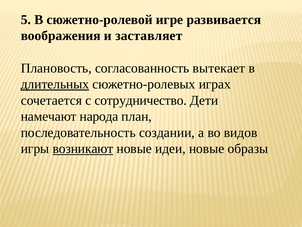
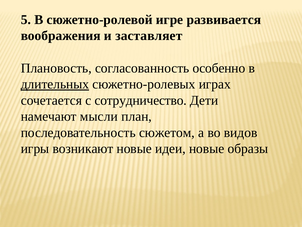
вытекает: вытекает -> особенно (219, 68)
народа: народа -> мысли (99, 116)
создании: создании -> сюжетом (167, 132)
возникают underline: present -> none (83, 148)
